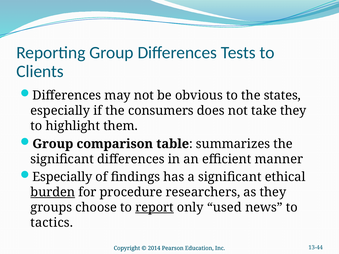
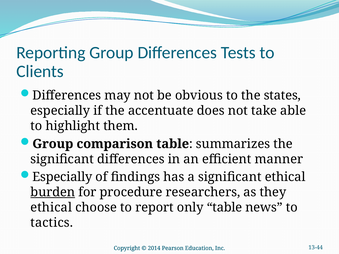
consumers: consumers -> accentuate (161, 111)
take they: they -> able (293, 111)
groups: groups -> ethical (51, 208)
report underline: present -> none (154, 208)
only used: used -> table (224, 208)
